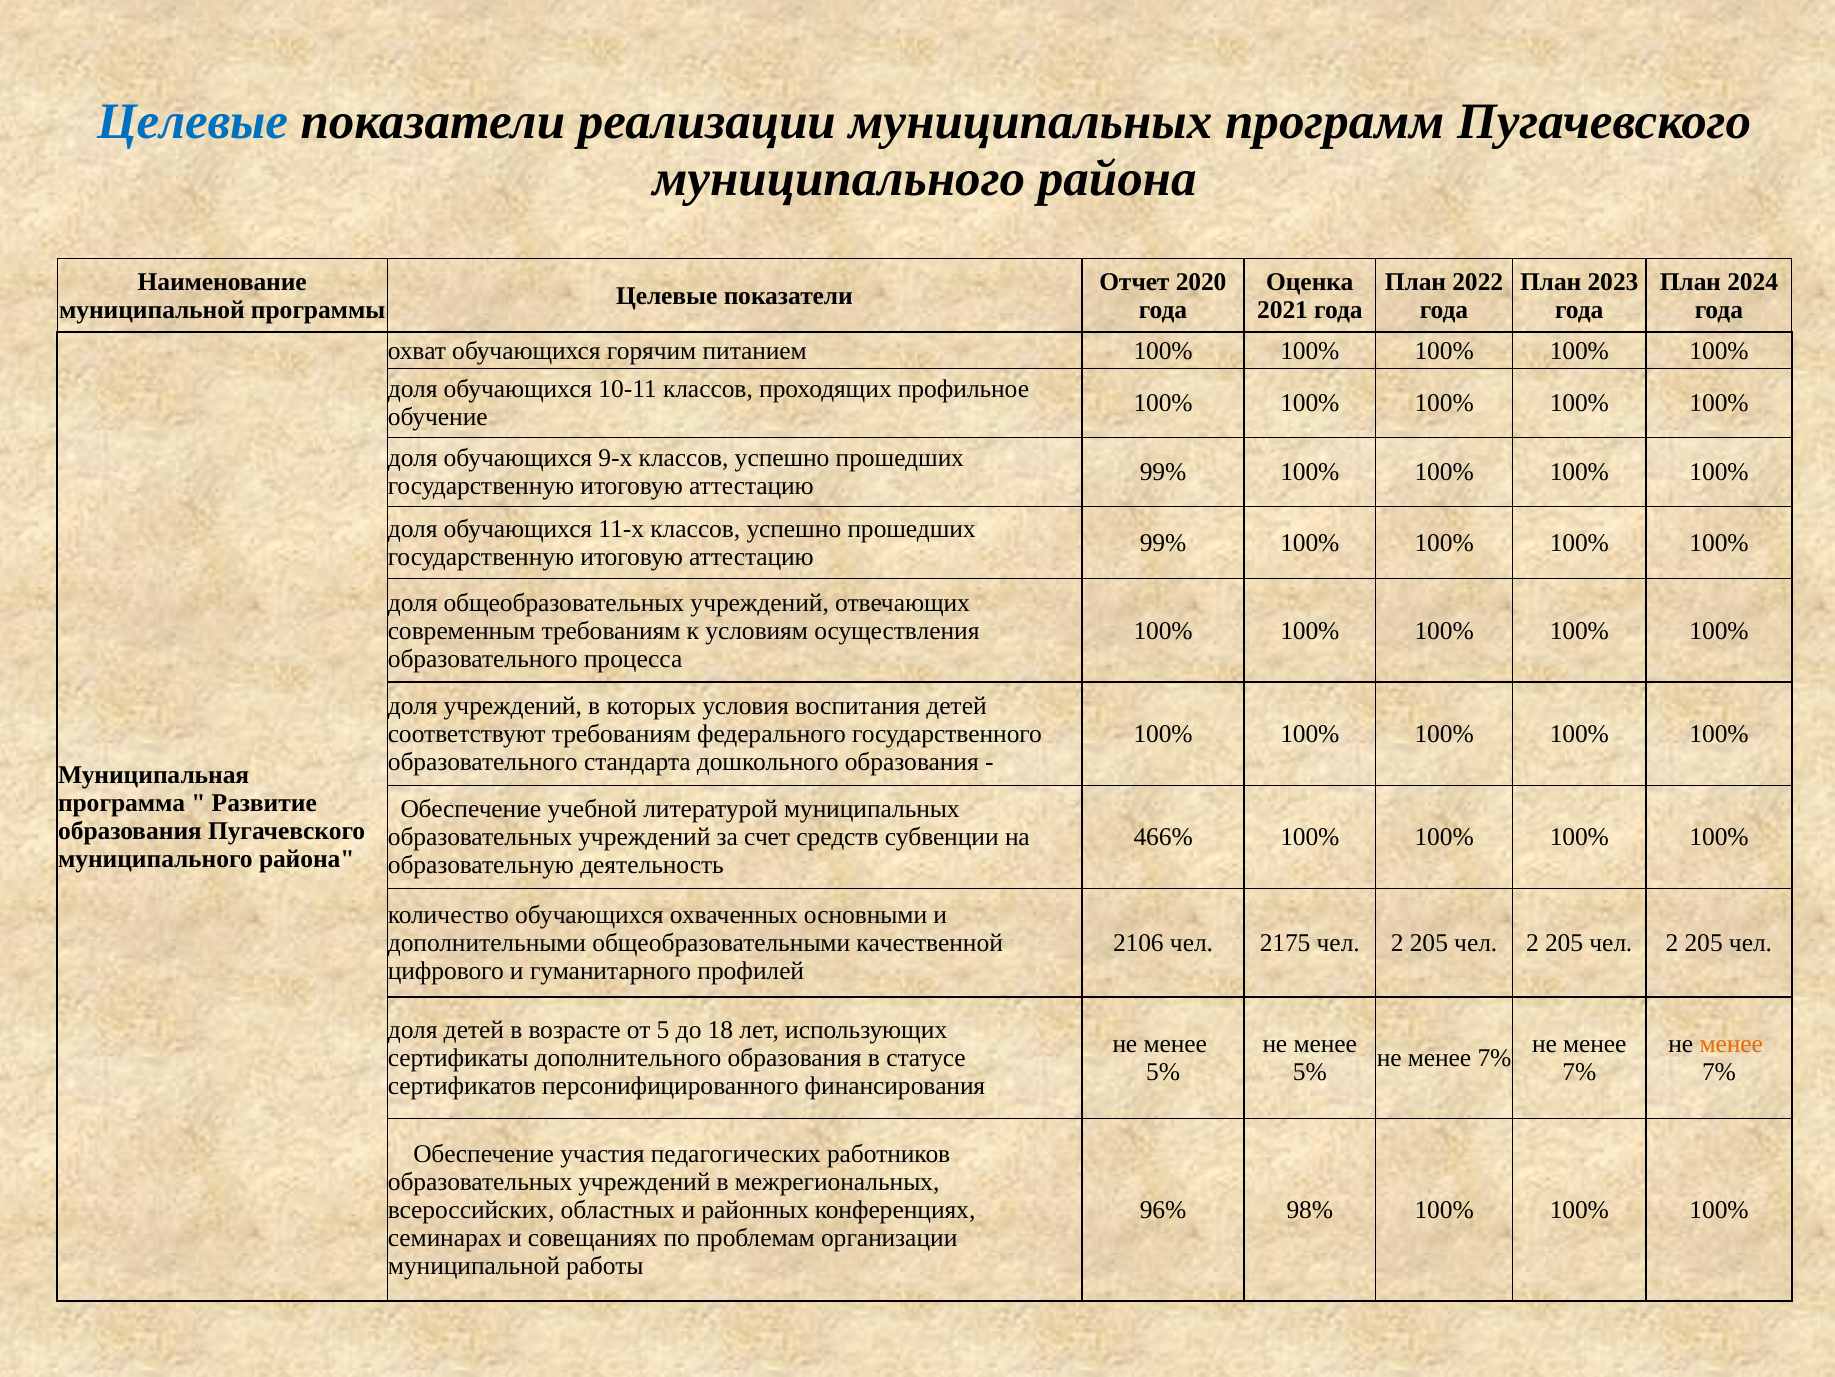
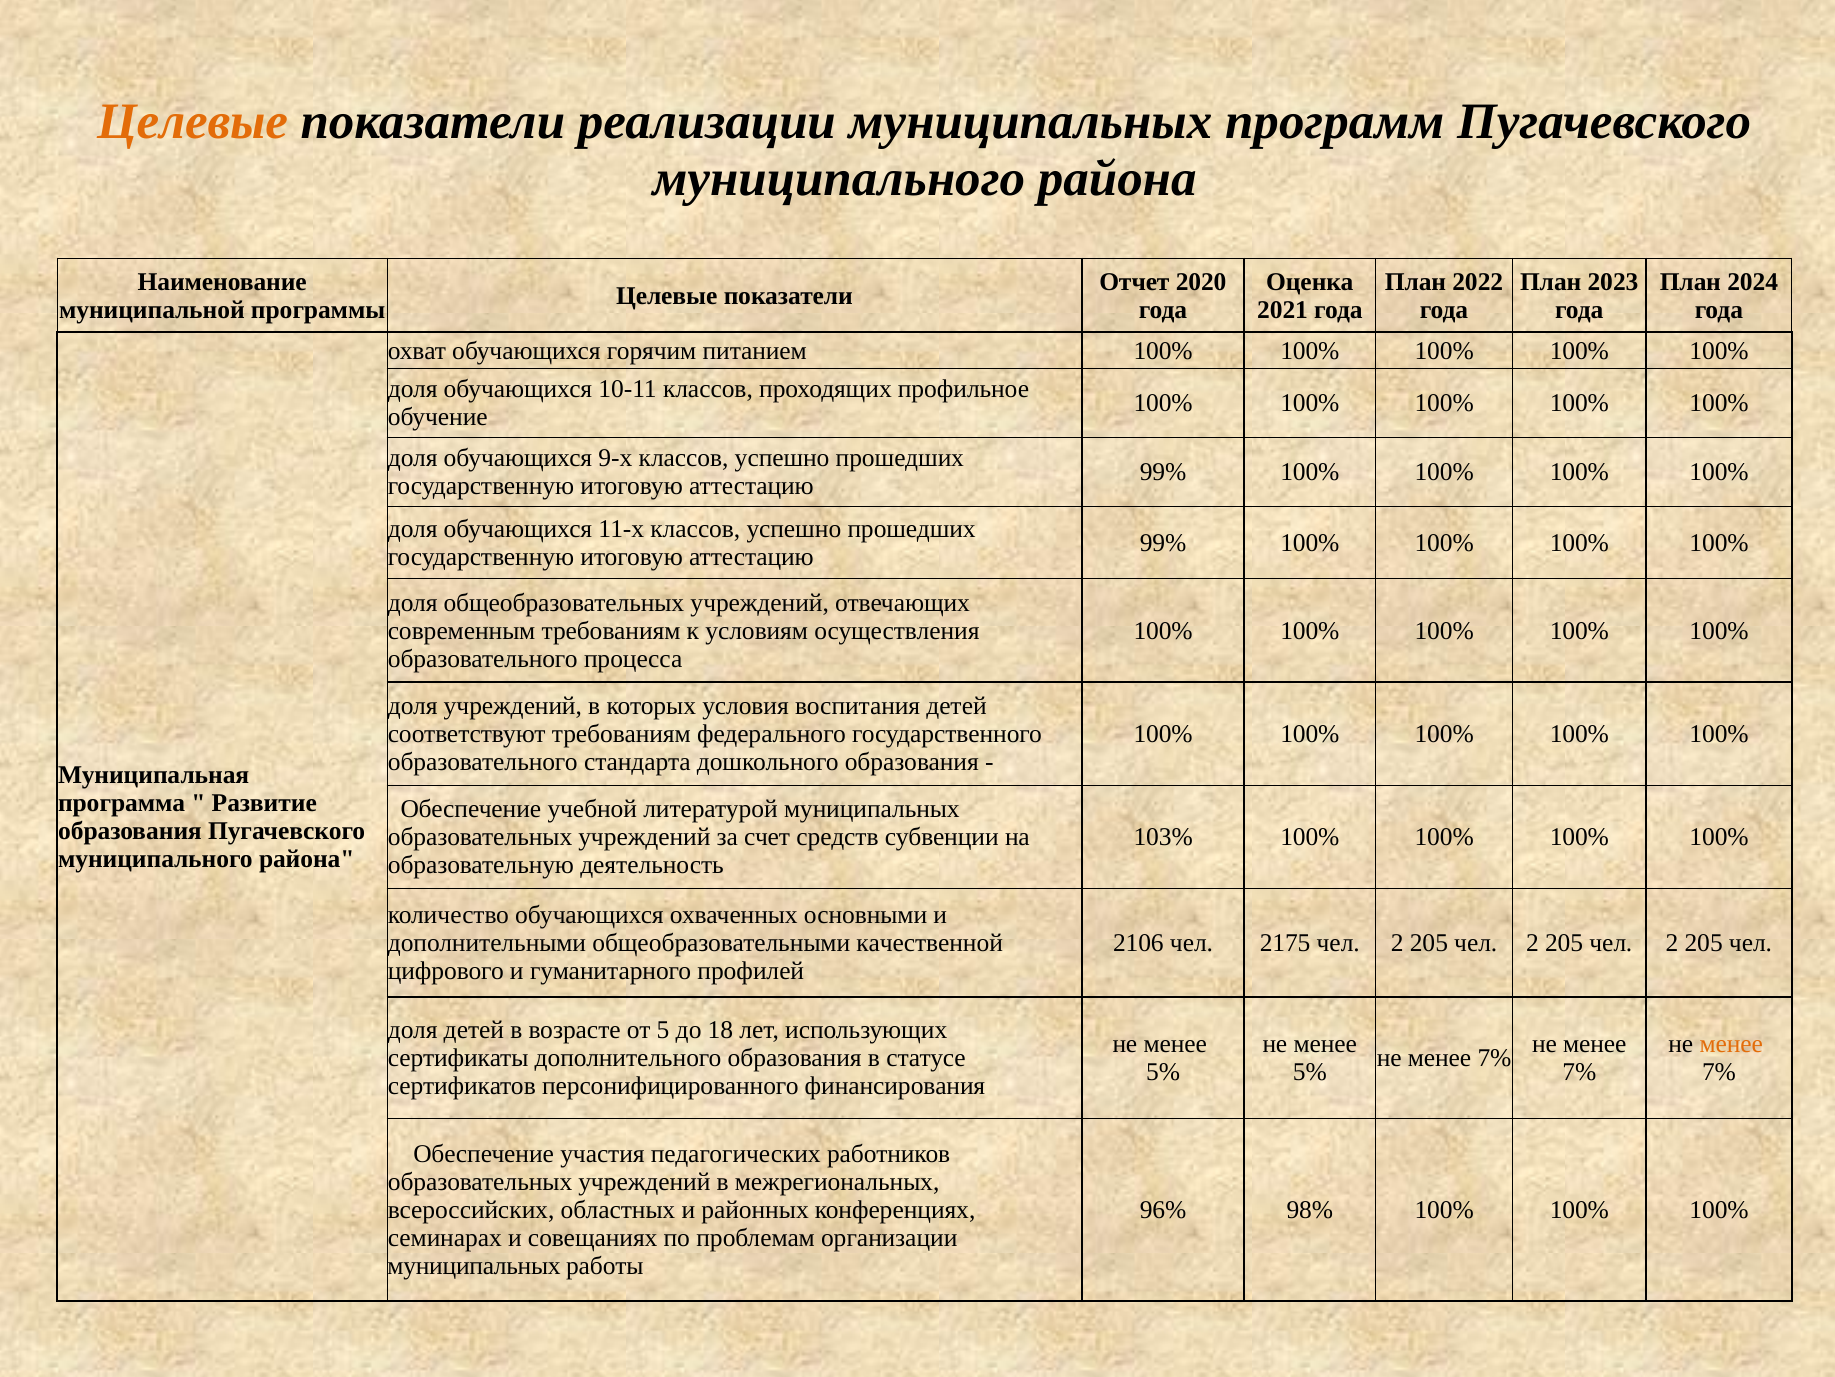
Целевые colour: blue -> orange (193, 122)
466%: 466% -> 103% (1163, 837)
муниципальной: муниципальной -> муниципальных (474, 1266)
